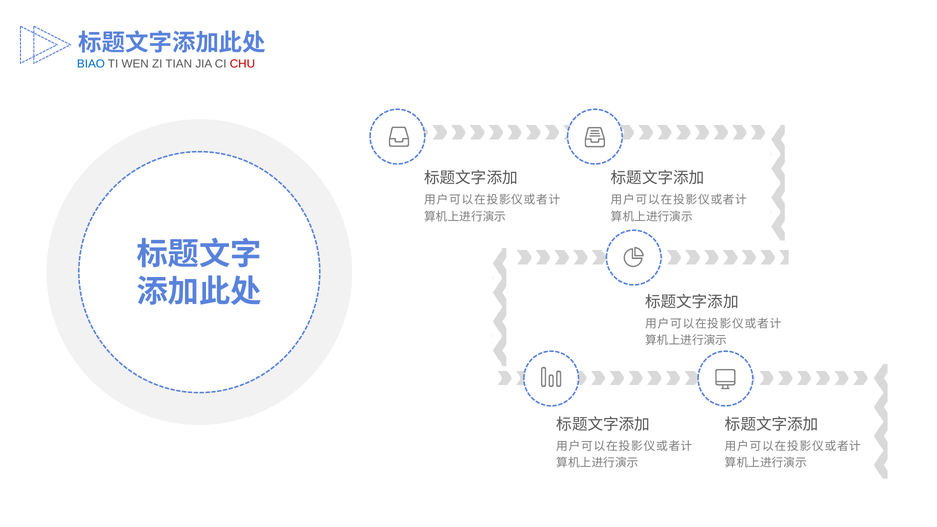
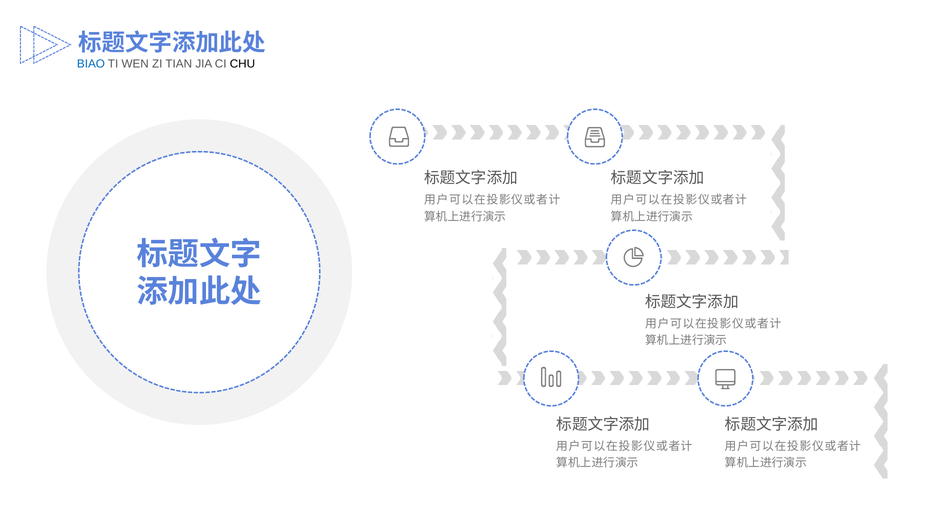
CHU colour: red -> black (242, 64)
